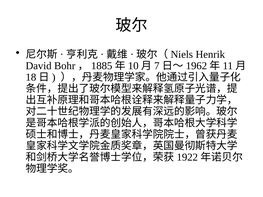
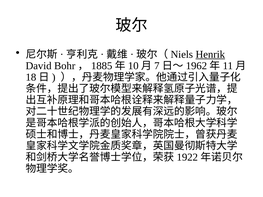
Henrik underline: none -> present (210, 54)
